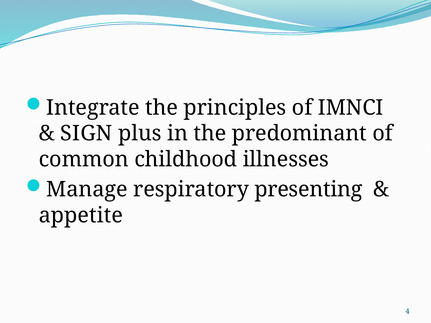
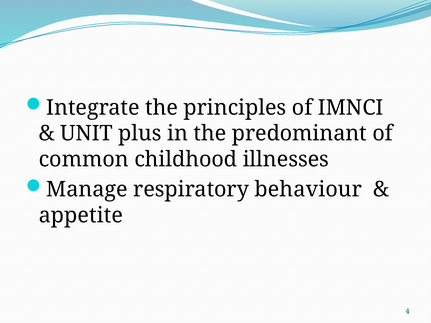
SIGN: SIGN -> UNIT (87, 134)
presenting: presenting -> behaviour (308, 190)
